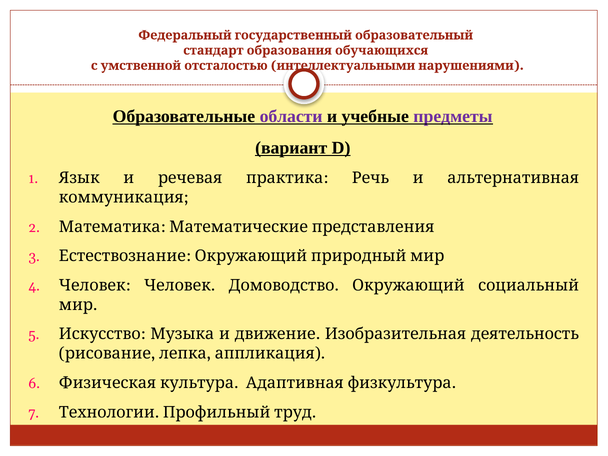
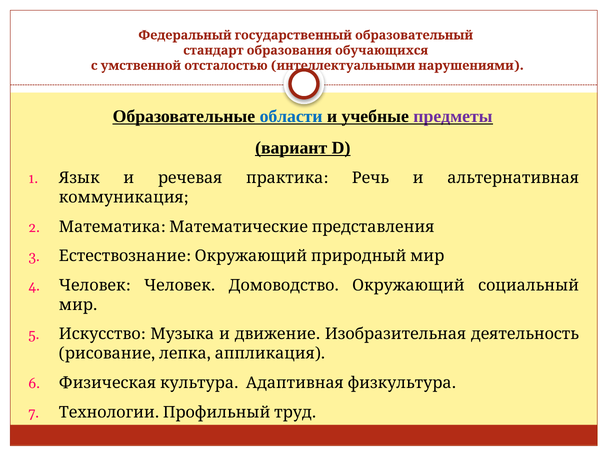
области colour: purple -> blue (291, 116)
